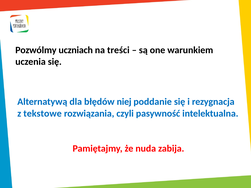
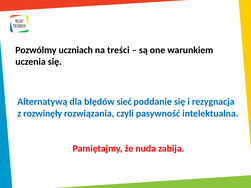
niej: niej -> sieć (124, 102)
tekstowe: tekstowe -> rozwinęły (43, 114)
